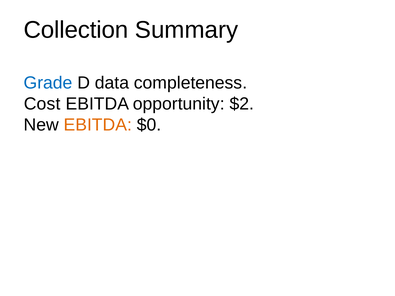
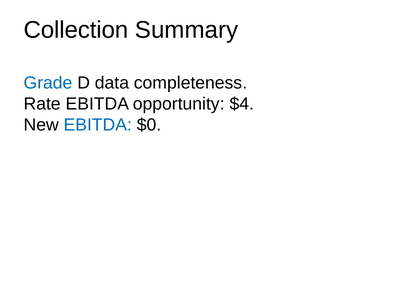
Cost: Cost -> Rate (42, 104)
$2: $2 -> $4 (242, 104)
EBITDA colour: orange -> blue (98, 125)
